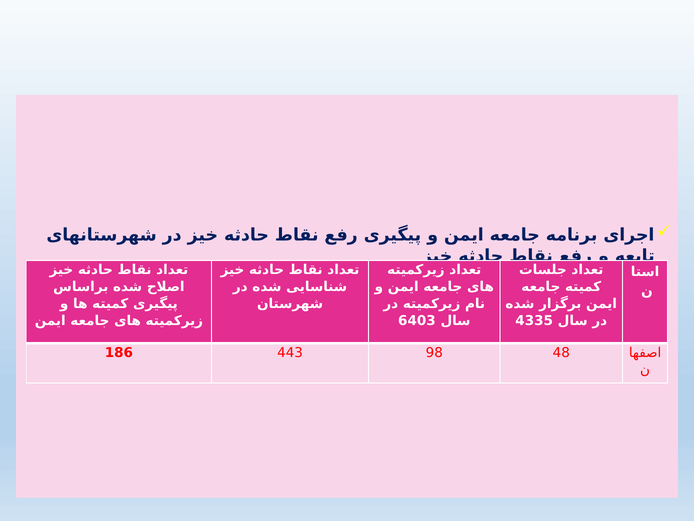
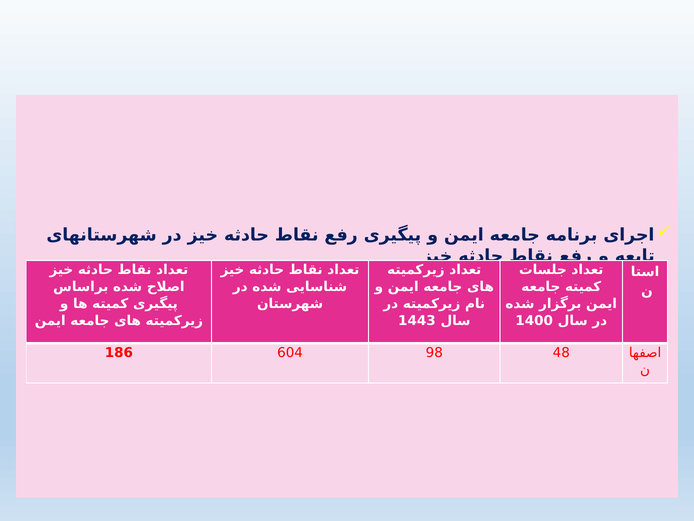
6403: 6403 -> 1443 (417, 320)
4335: 4335 -> 1400 (534, 320)
443: 443 -> 604 (290, 352)
